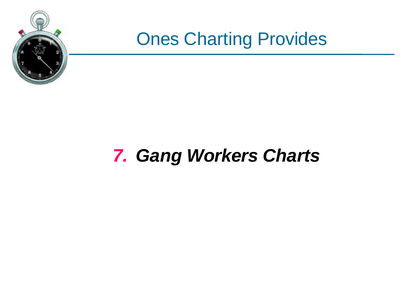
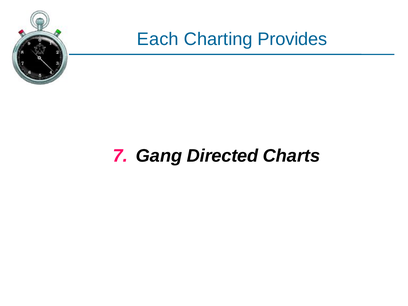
Ones: Ones -> Each (158, 39)
Workers: Workers -> Directed (223, 156)
